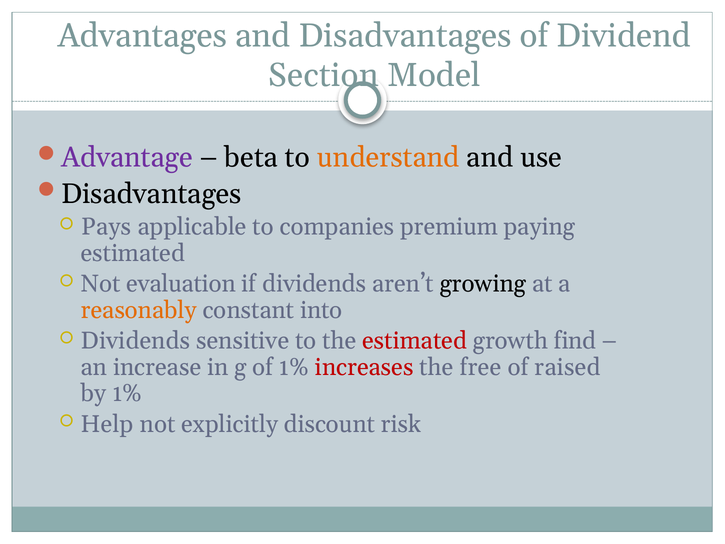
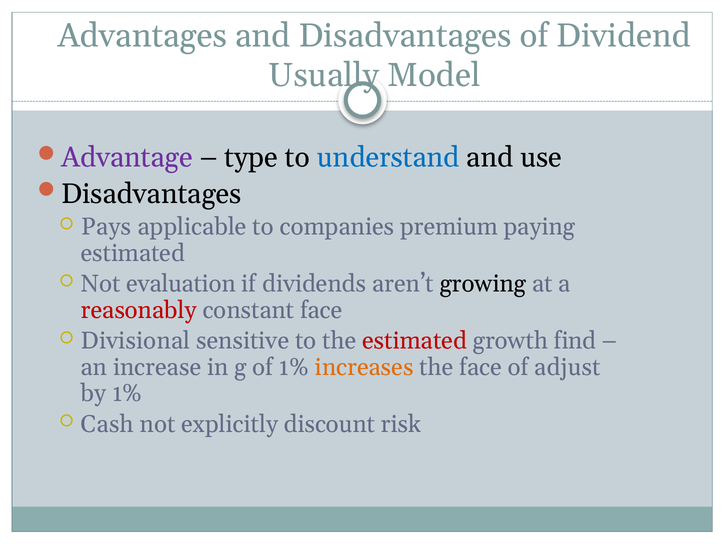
Section: Section -> Usually (324, 75)
beta: beta -> type (251, 158)
understand colour: orange -> blue (388, 158)
reasonably colour: orange -> red (139, 310)
constant into: into -> face (321, 310)
Dividends: Dividends -> Divisional (136, 341)
increases colour: red -> orange (364, 367)
the free: free -> face (481, 367)
raised: raised -> adjust (568, 367)
Help: Help -> Cash (107, 424)
